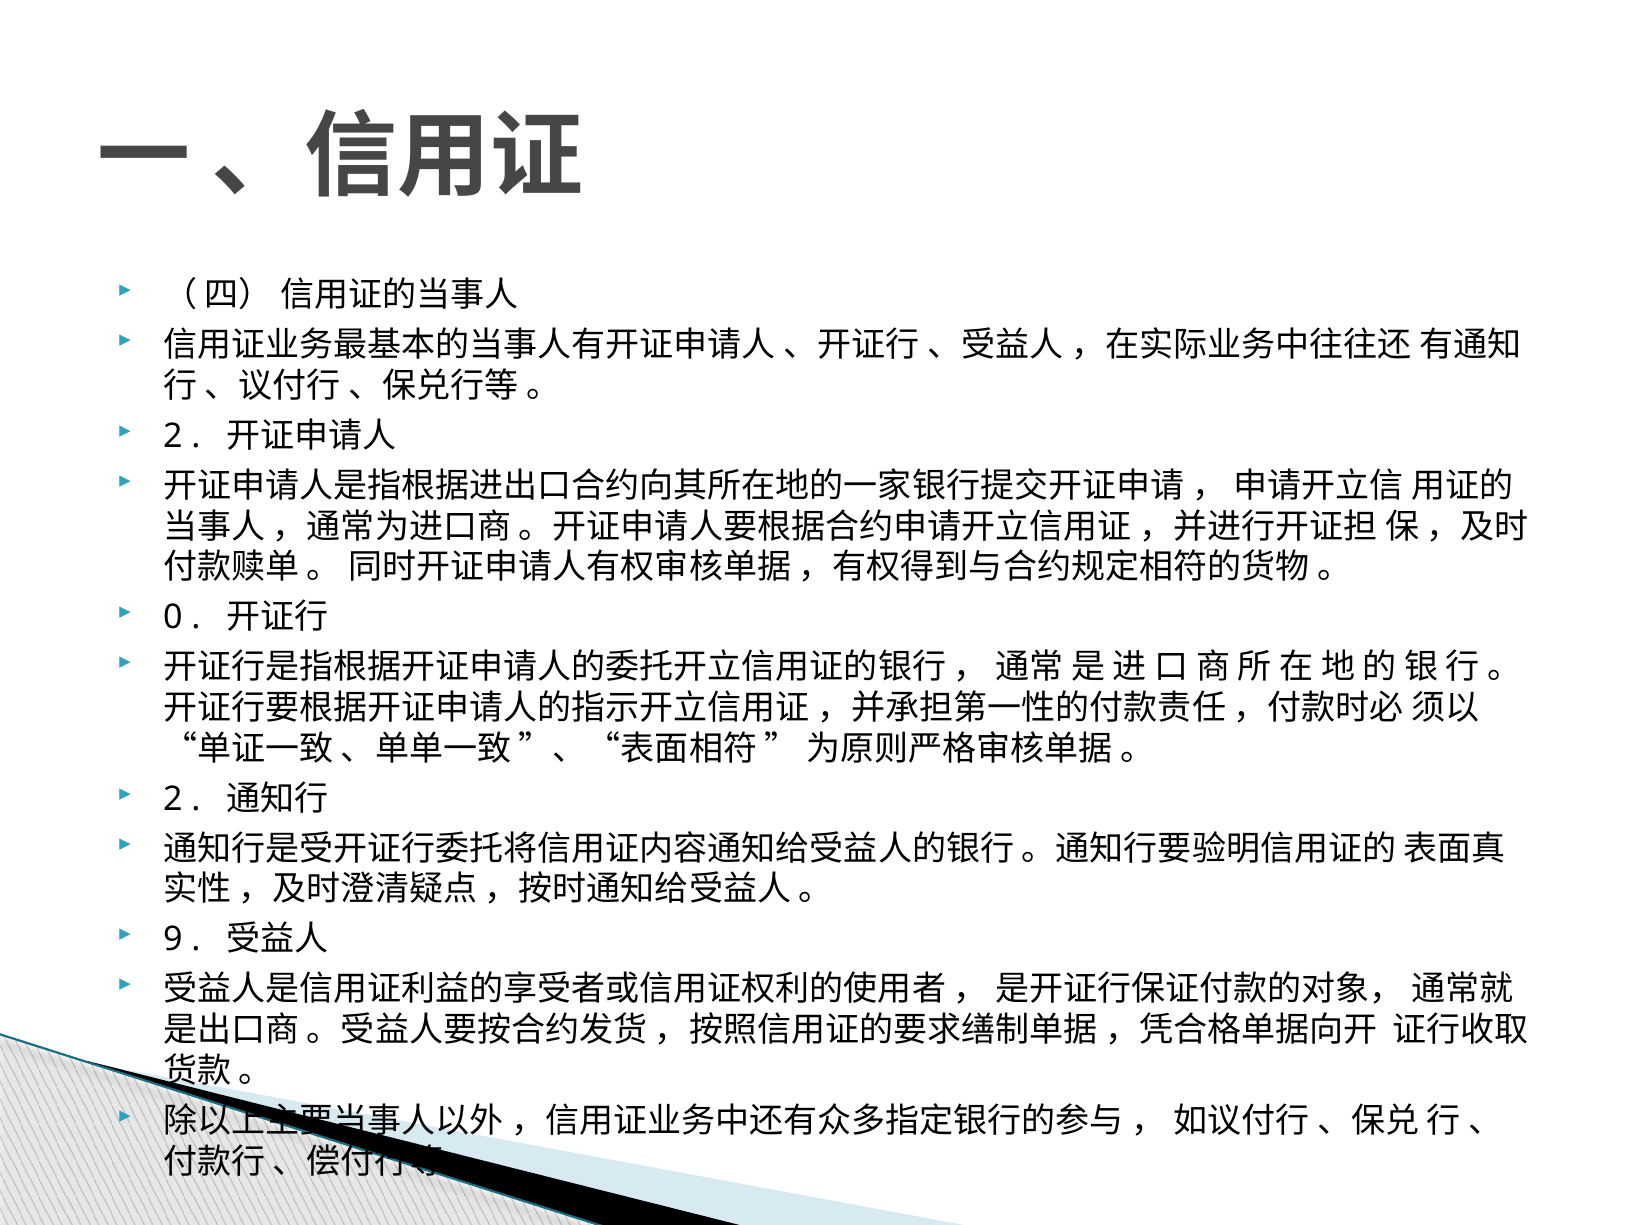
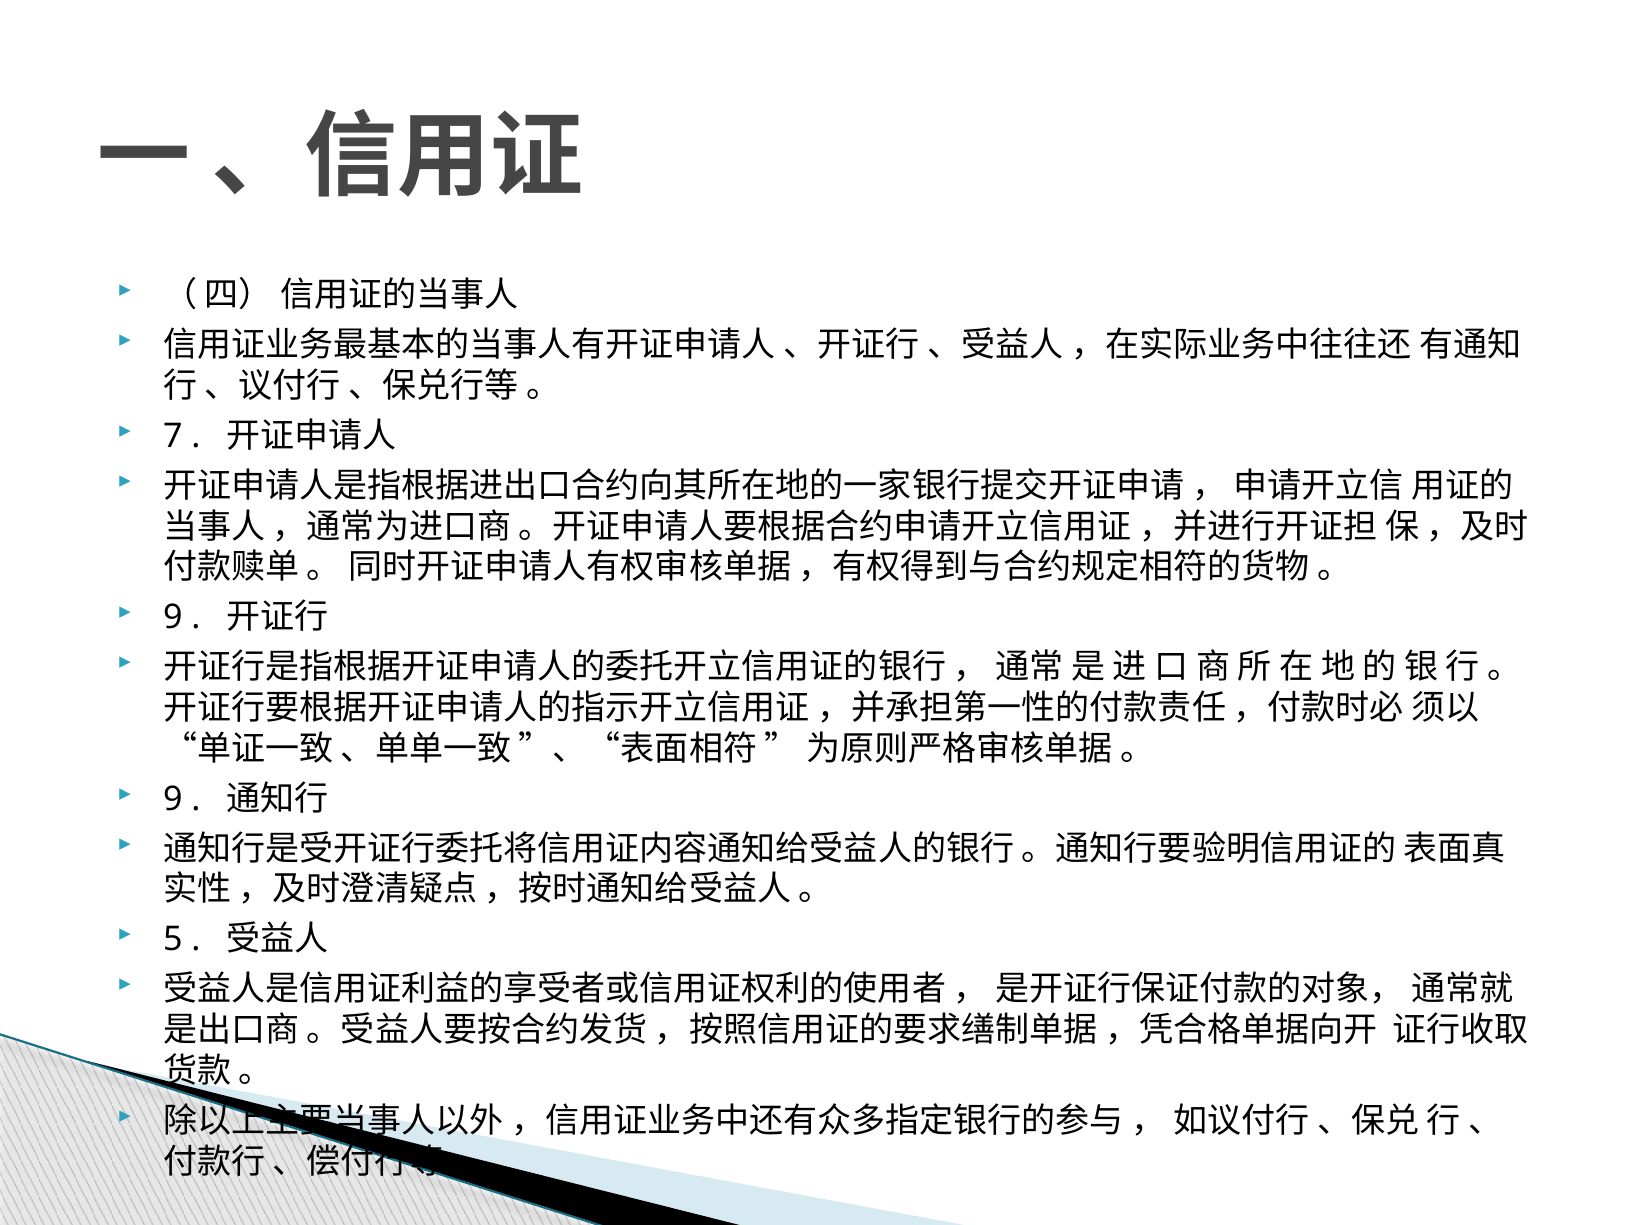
2: 2 -> 7 (173, 436)
0: 0 -> 9 (173, 618)
2: 2 -> 9 (173, 799)
9: 9 -> 5 (173, 940)
